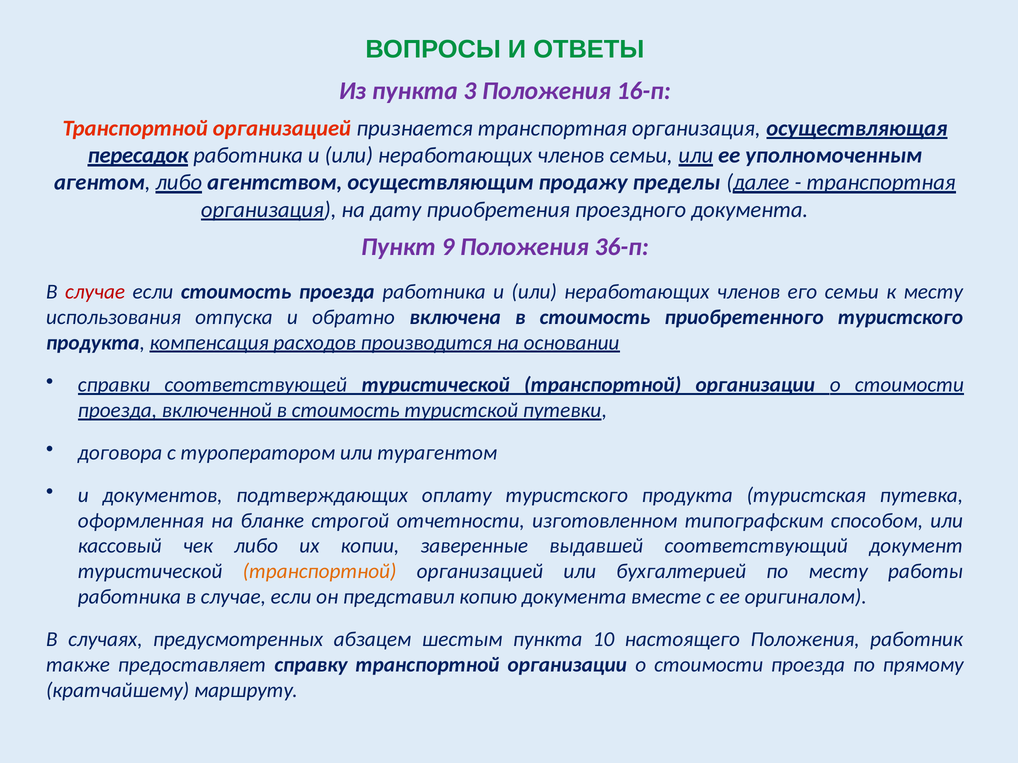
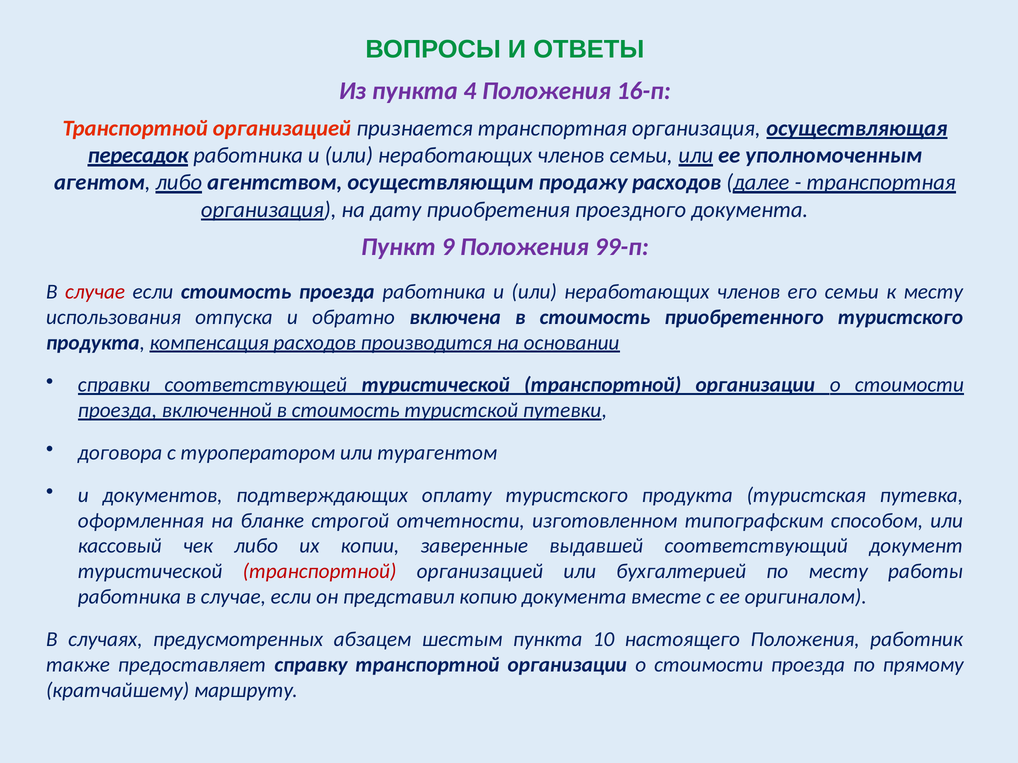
3: 3 -> 4 (470, 91)
продажу пределы: пределы -> расходов (677, 183)
36-п: 36-п -> 99-п (622, 247)
транспортной colour: orange -> red (320, 572)
